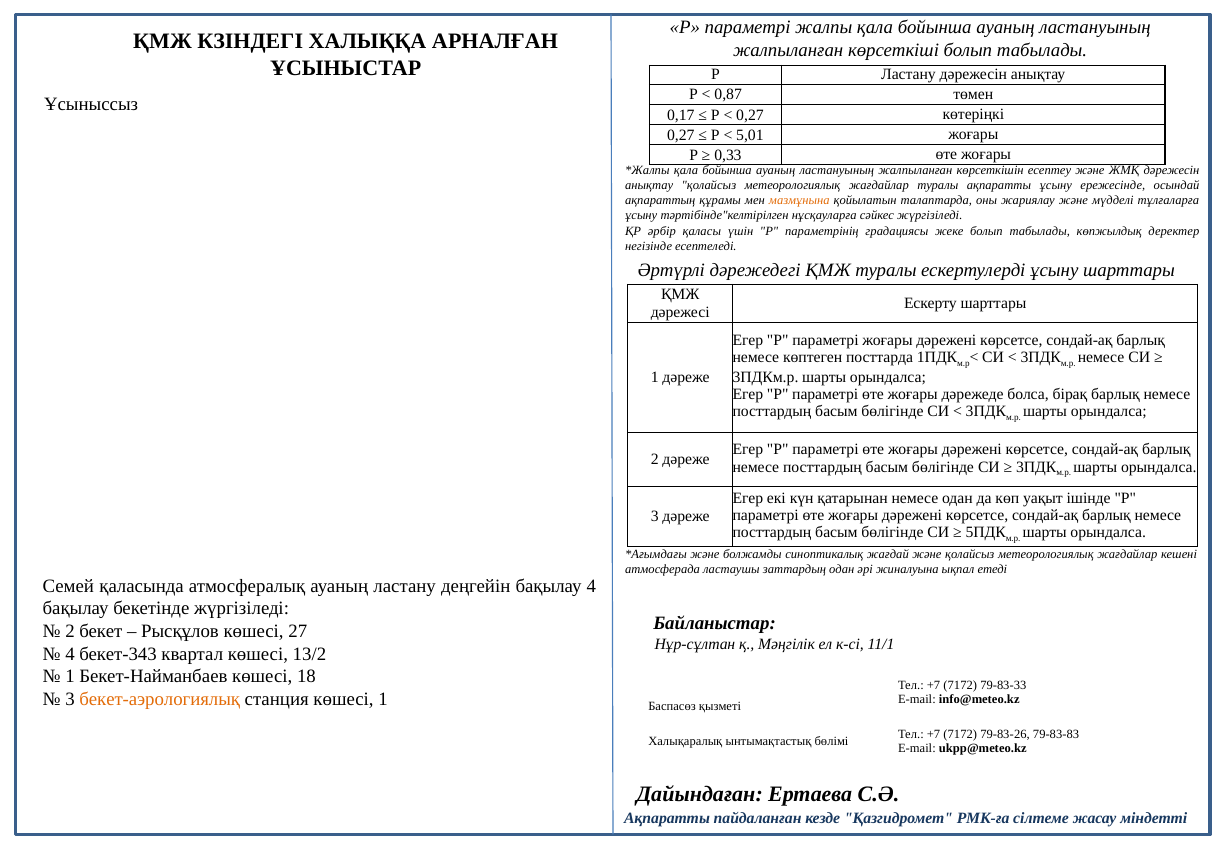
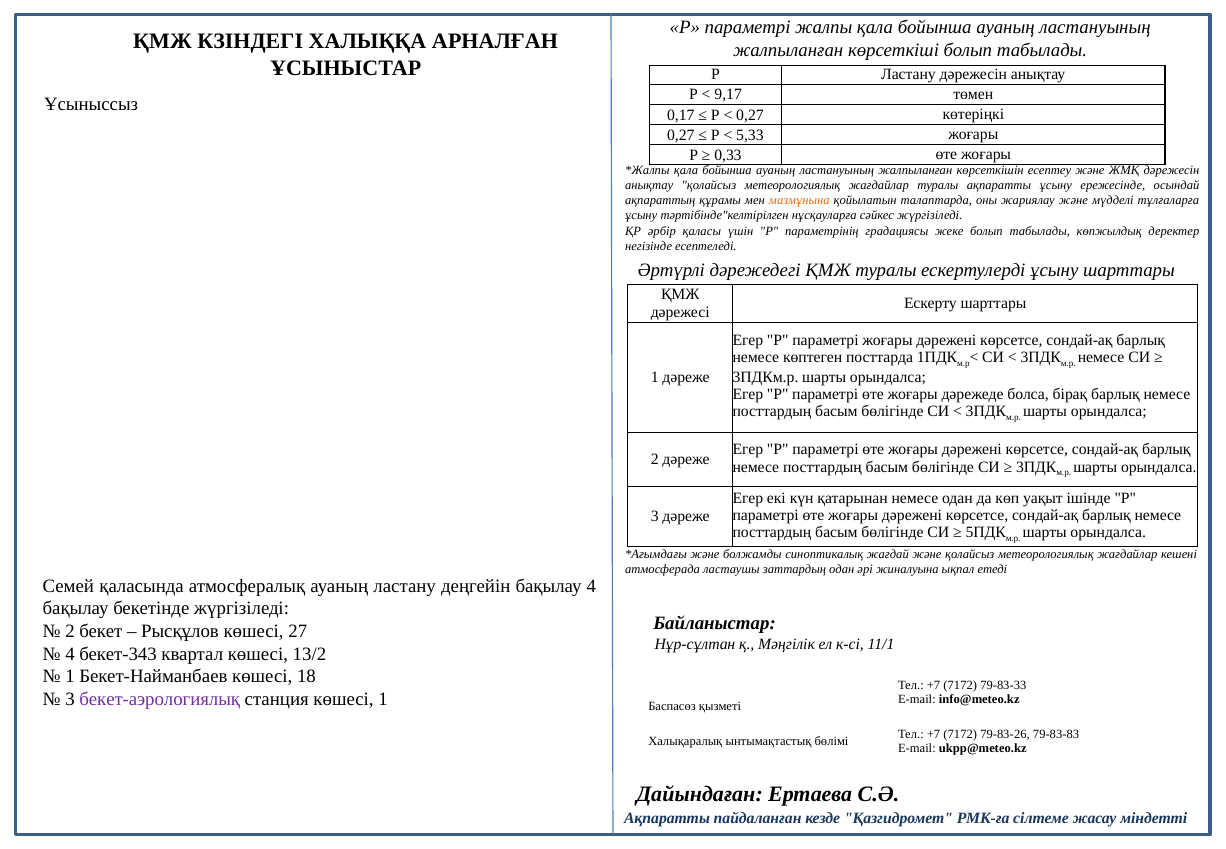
0,87: 0,87 -> 9,17 (728, 95)
5,01: 5,01 -> 5,33 (750, 135)
бекет-аэрологиялық colour: orange -> purple (160, 699)
